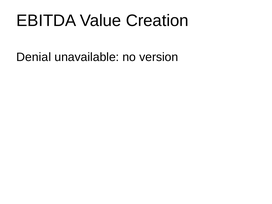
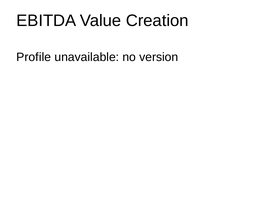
Denial: Denial -> Profile (34, 57)
